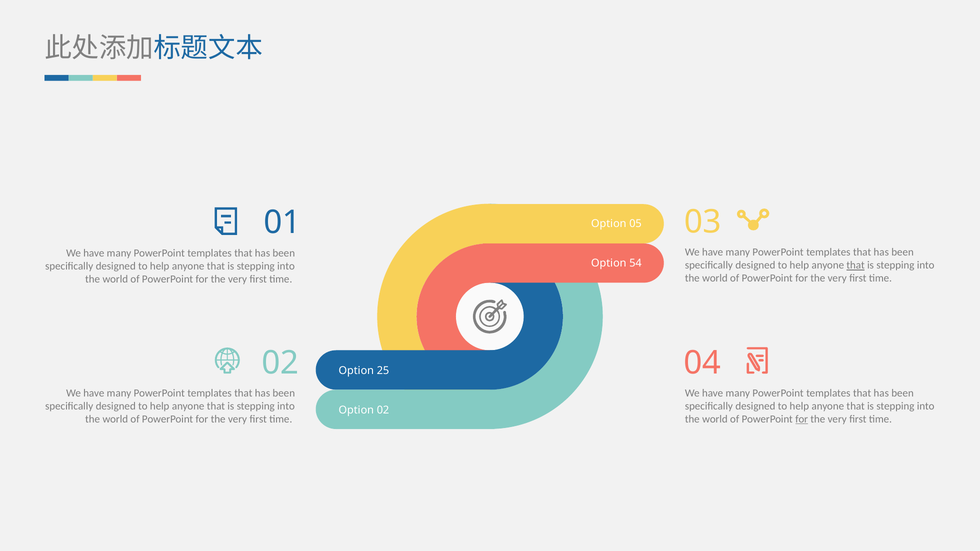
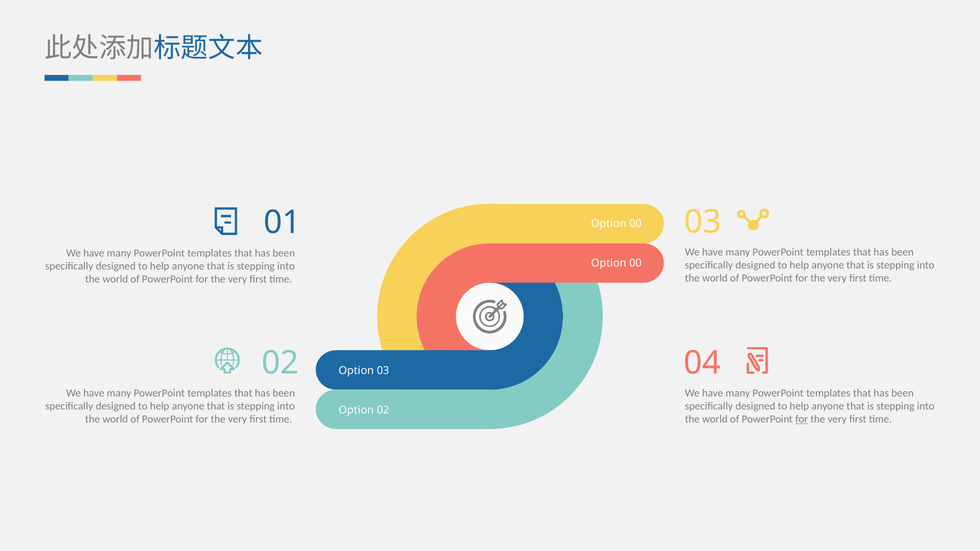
05: 05 -> 00 (635, 224)
54: 54 -> 00 (635, 263)
that underline: present -> none (856, 265)
Option 25: 25 -> 03 (383, 371)
